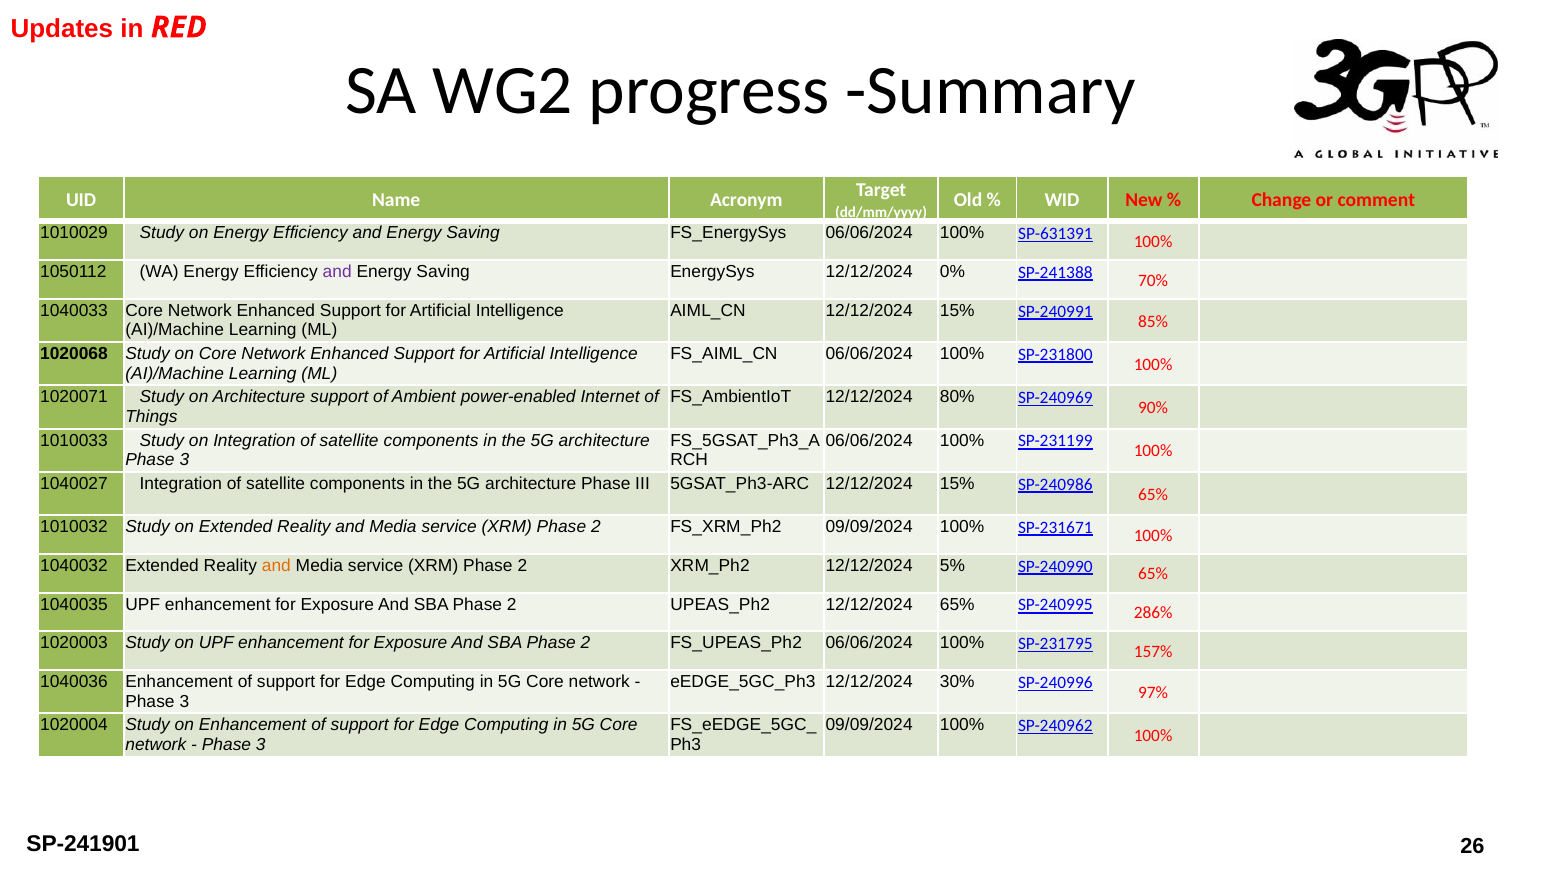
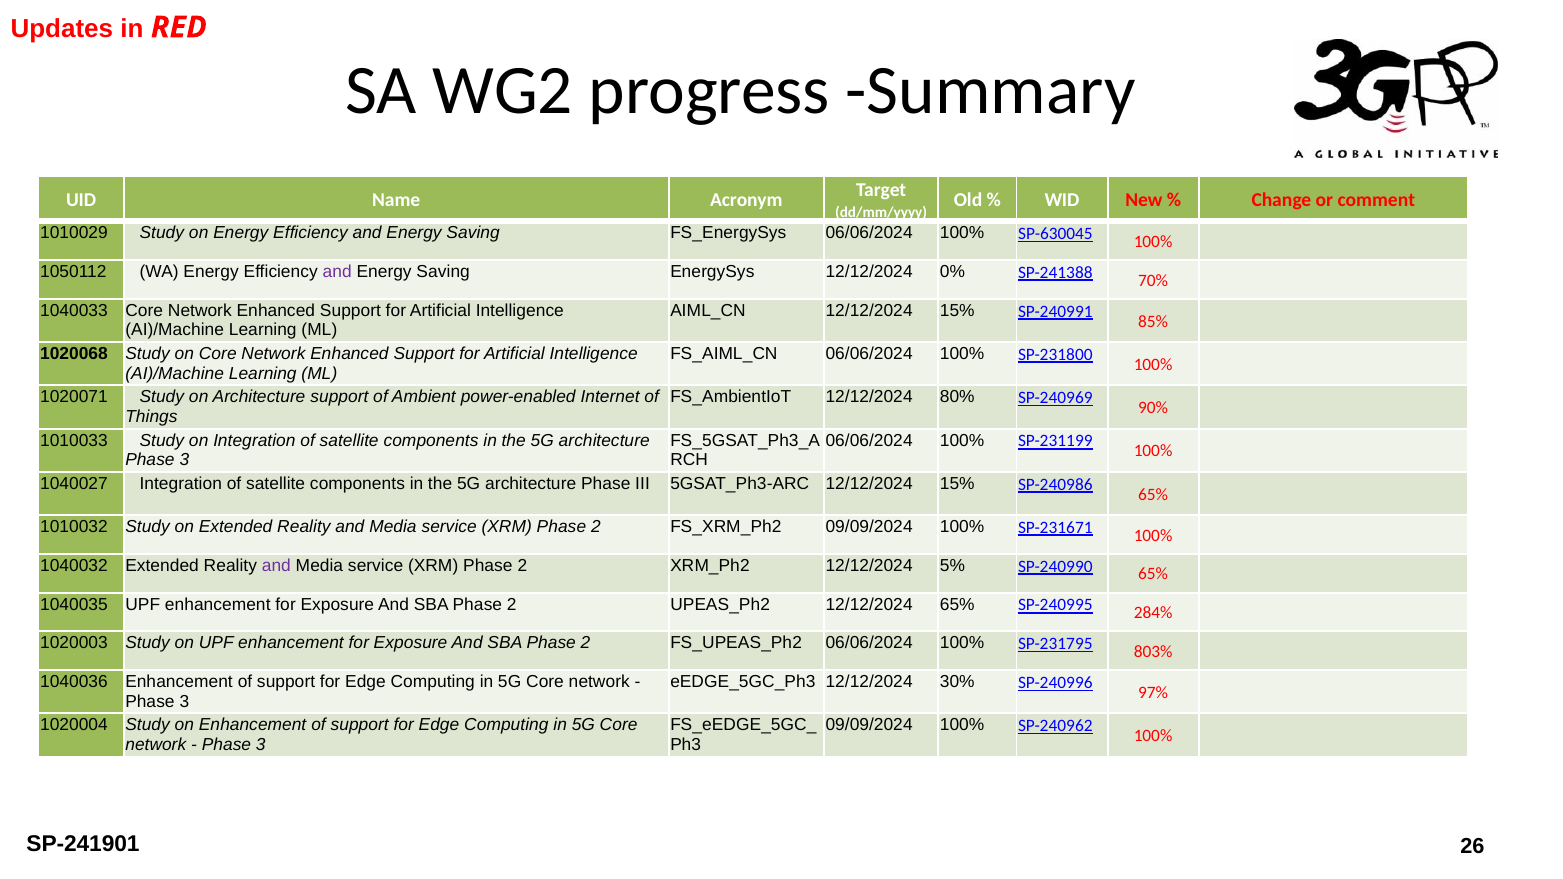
SP-631391: SP-631391 -> SP-630045 (1055, 234)
and colour: orange -> purple (276, 566)
286%: 286% -> 284% (1153, 613)
157%: 157% -> 803% (1153, 652)
